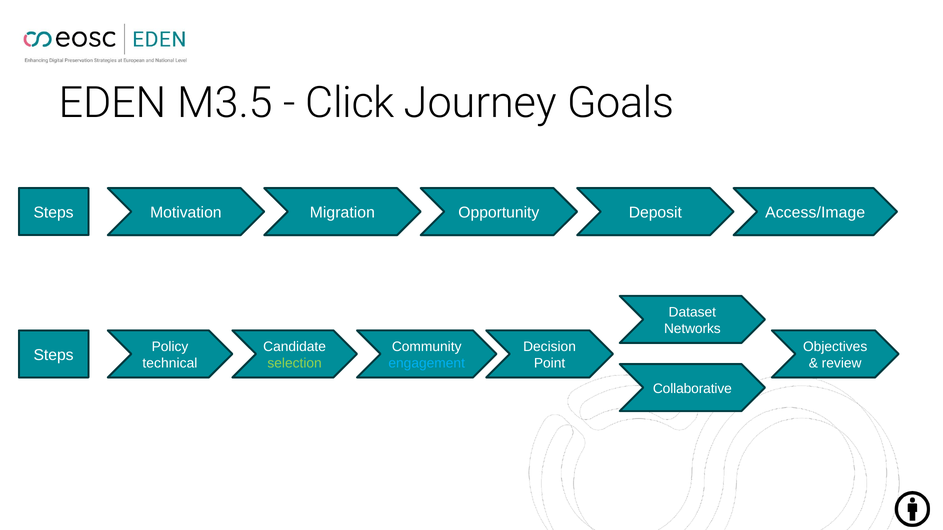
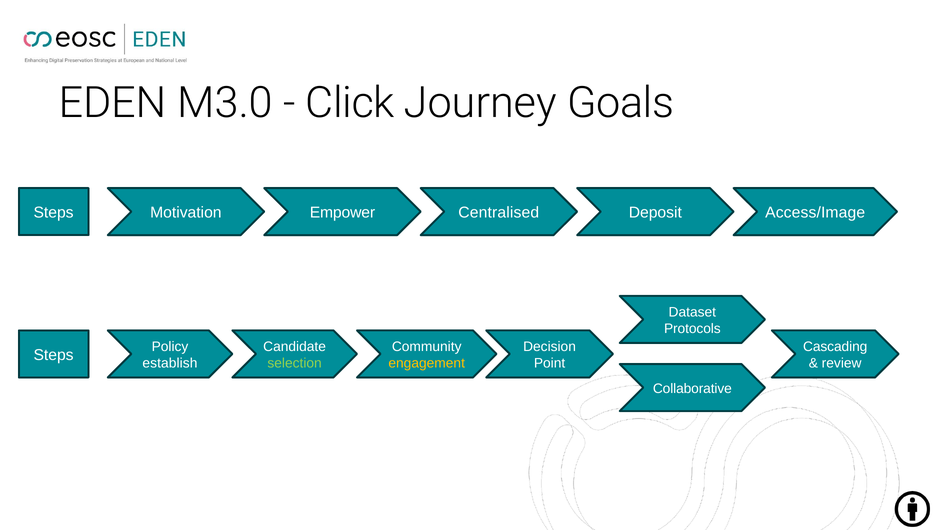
M3.5: M3.5 -> M3.0 (225, 103)
Migration: Migration -> Empower (342, 213)
Opportunity: Opportunity -> Centralised (499, 213)
Networks: Networks -> Protocols (692, 329)
Objectives: Objectives -> Cascading (835, 347)
technical: technical -> establish (170, 363)
engagement colour: light blue -> yellow (427, 363)
